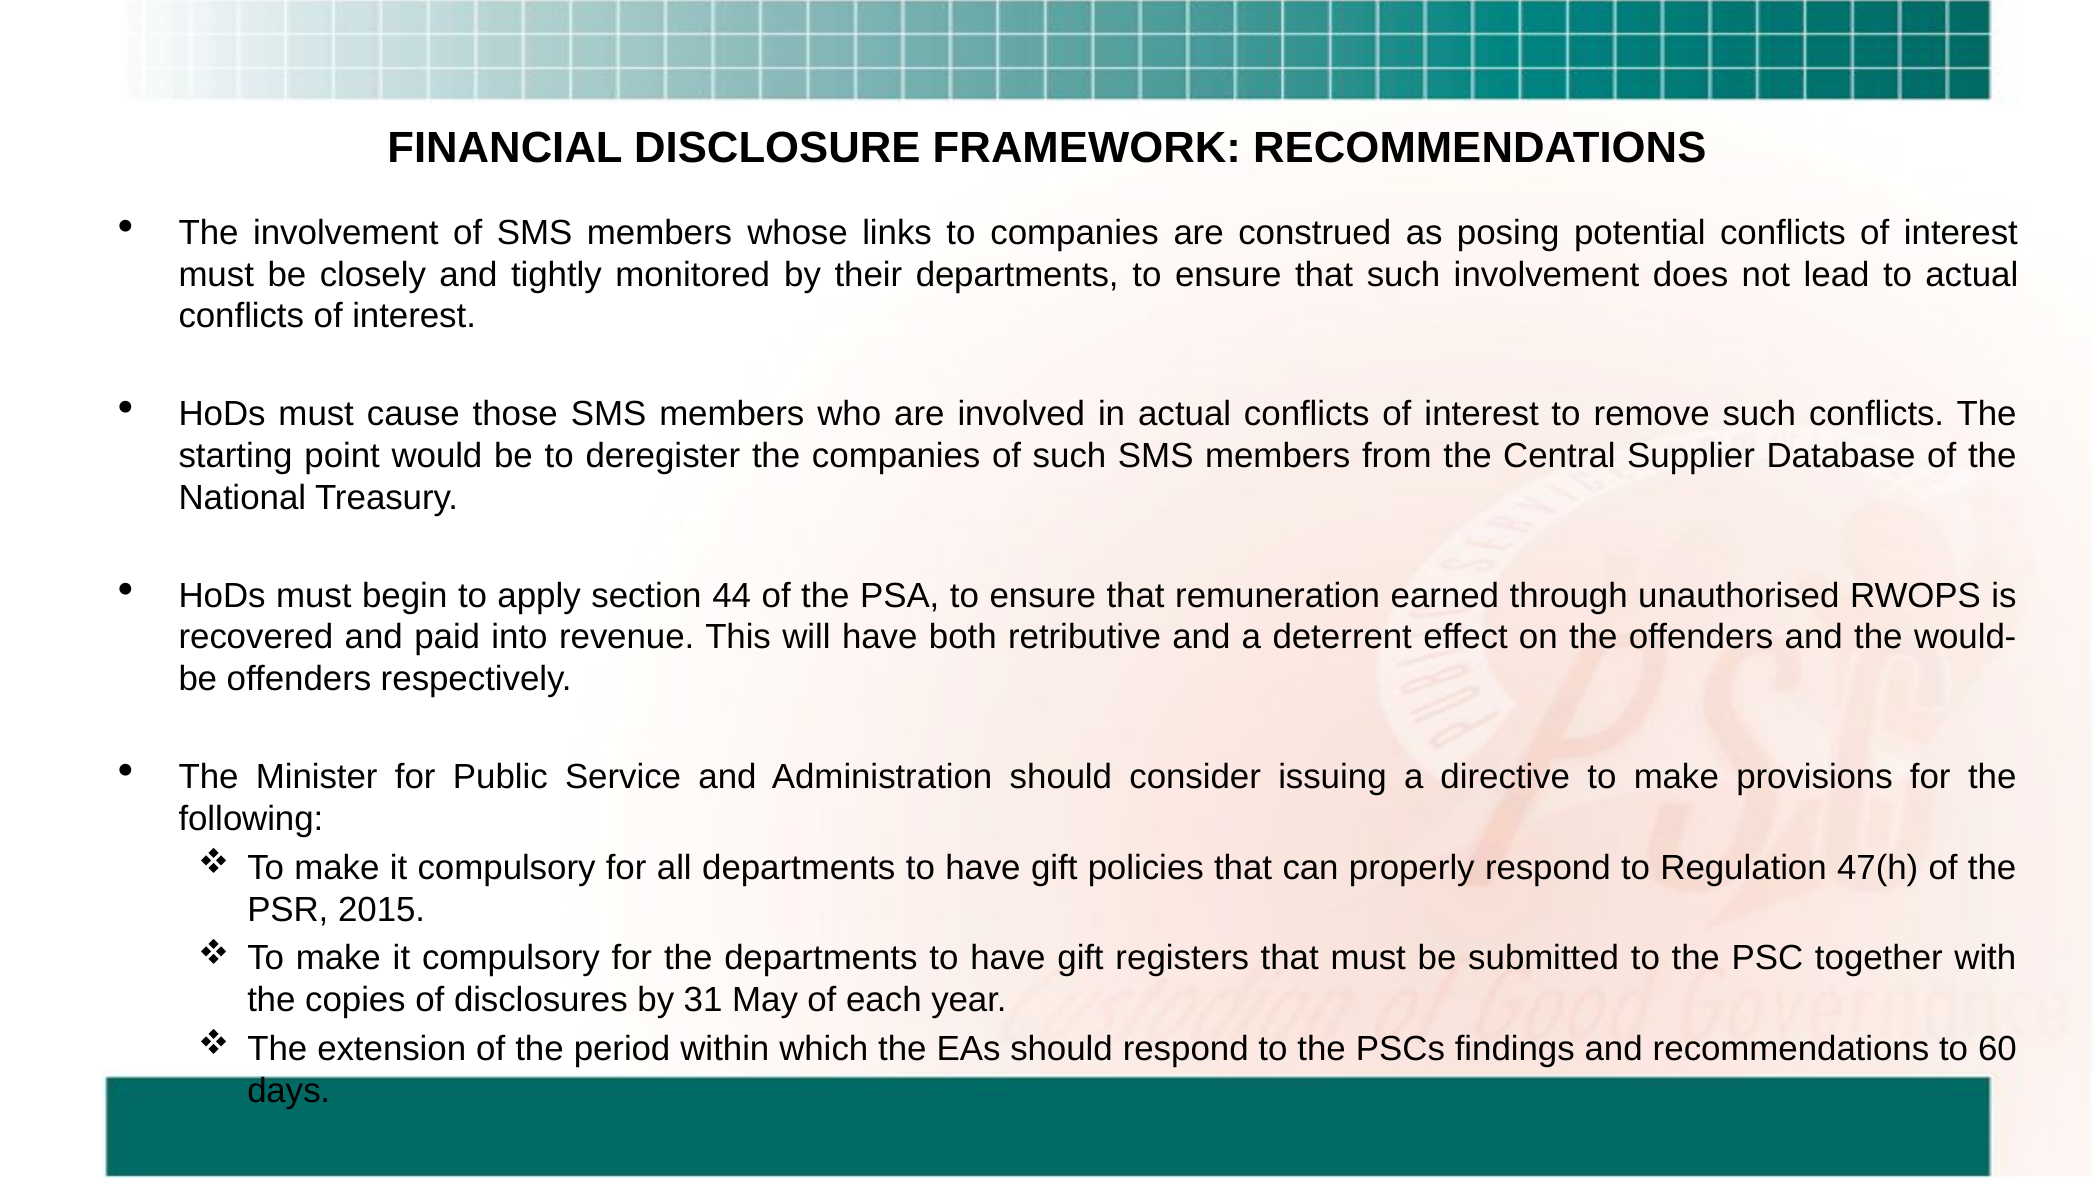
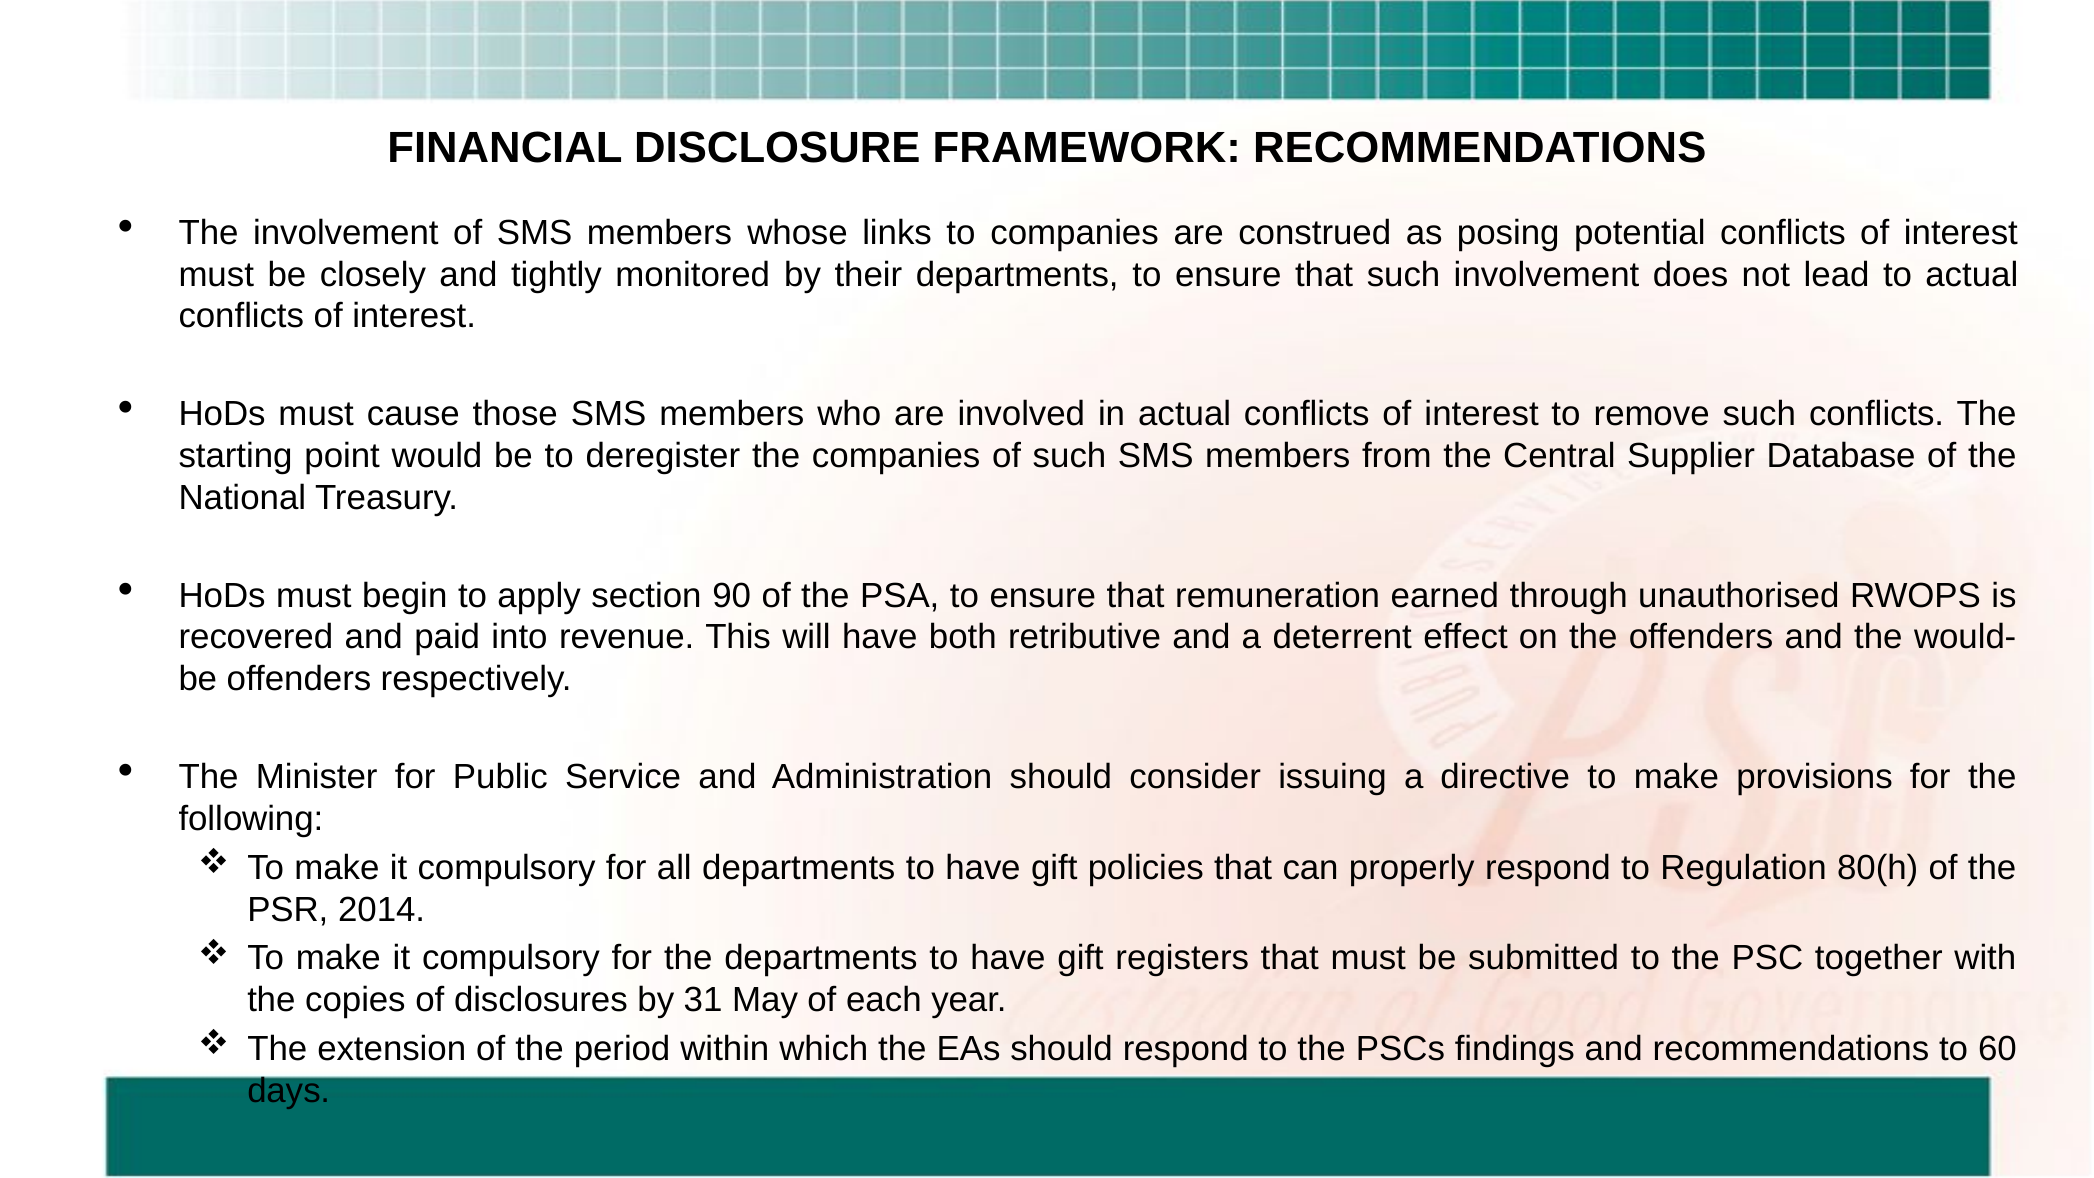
44: 44 -> 90 (732, 595)
47(h: 47(h -> 80(h (1878, 868)
2015: 2015 -> 2014 (382, 909)
